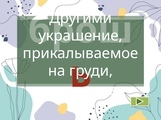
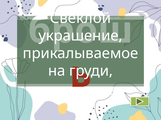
Другими: Другими -> Свёклой (80, 18)
